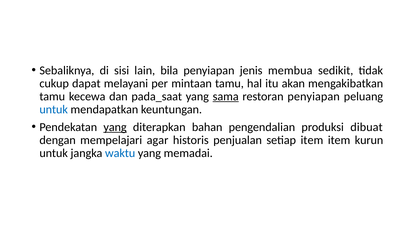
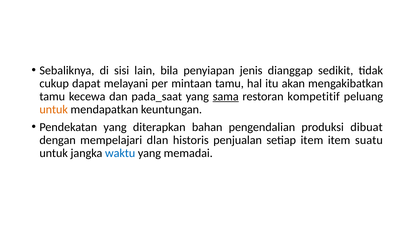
membua: membua -> dianggap (290, 70)
restoran penyiapan: penyiapan -> kompetitif (314, 96)
untuk colour: blue -> orange (54, 109)
yang underline: present -> none (115, 127)
agar: agar -> dlan (158, 140)
kurun: kurun -> suatu (369, 140)
